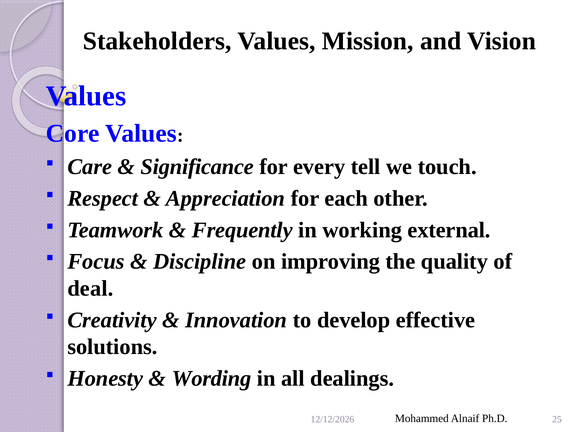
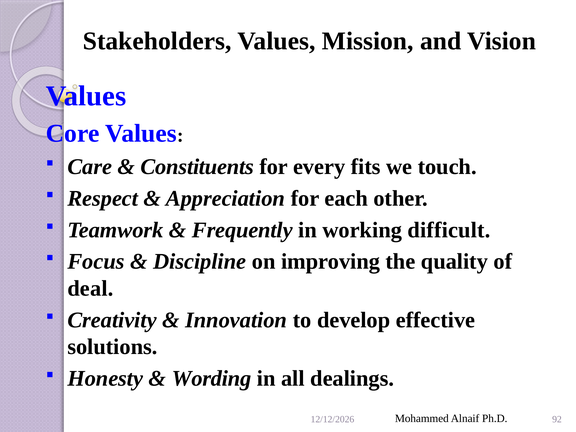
Significance: Significance -> Constituents (197, 167)
tell: tell -> fits (366, 167)
external: external -> difficult (449, 230)
25: 25 -> 92 (557, 419)
